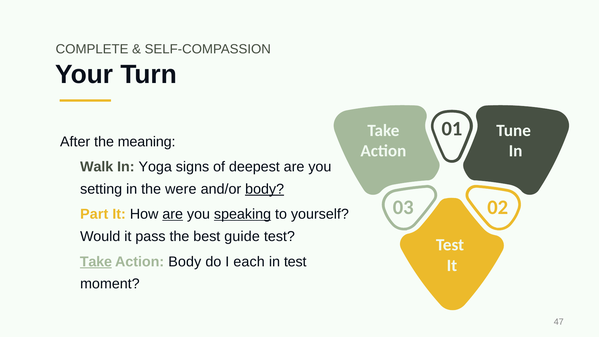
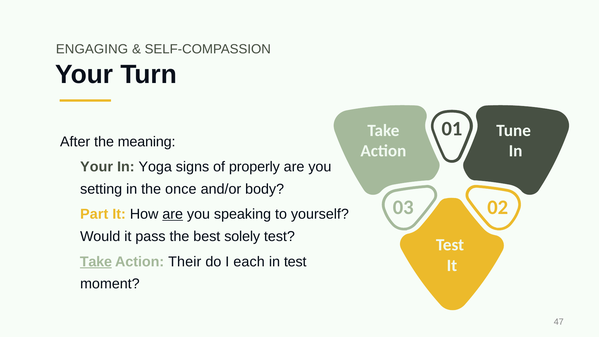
COMPLETE: COMPLETE -> ENGAGING (92, 49)
Walk: Walk -> Your (97, 167)
deepest: deepest -> properly (254, 167)
were: were -> once (181, 189)
body underline: present -> none (265, 189)
speaking underline: present -> none (243, 214)
guide: guide -> solely (242, 236)
Action Body: Body -> Their (185, 262)
